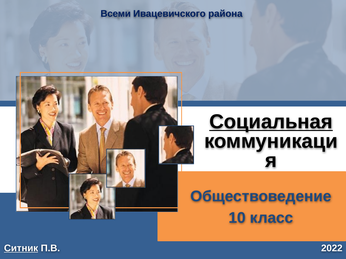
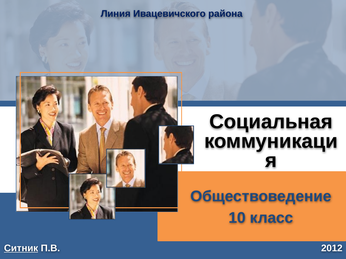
Всеми: Всеми -> Линия (116, 14)
Социальная underline: present -> none (271, 122)
2022: 2022 -> 2012 (332, 249)
